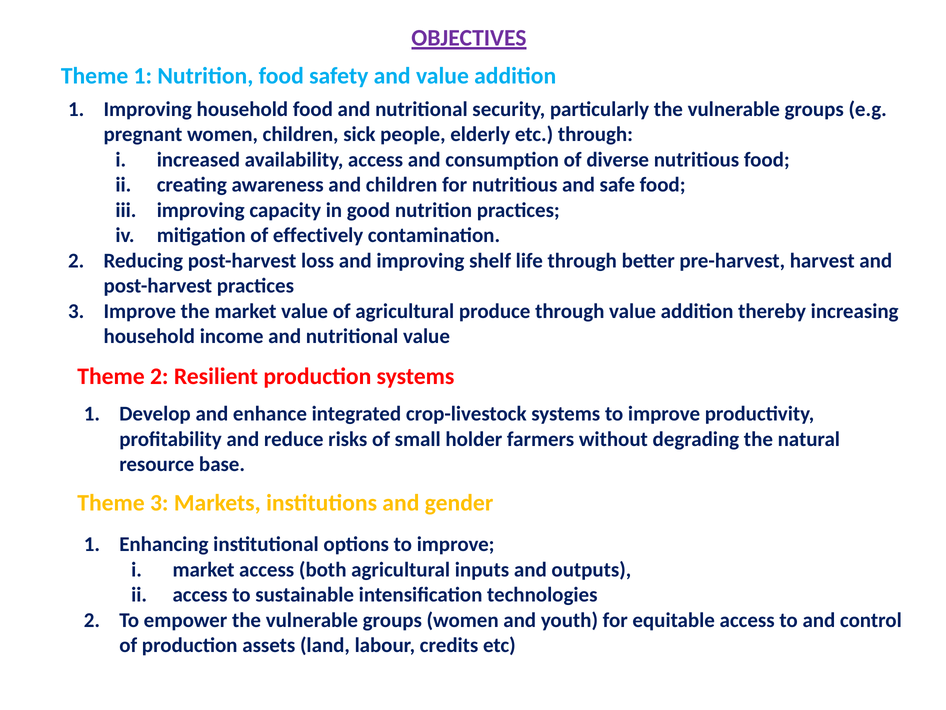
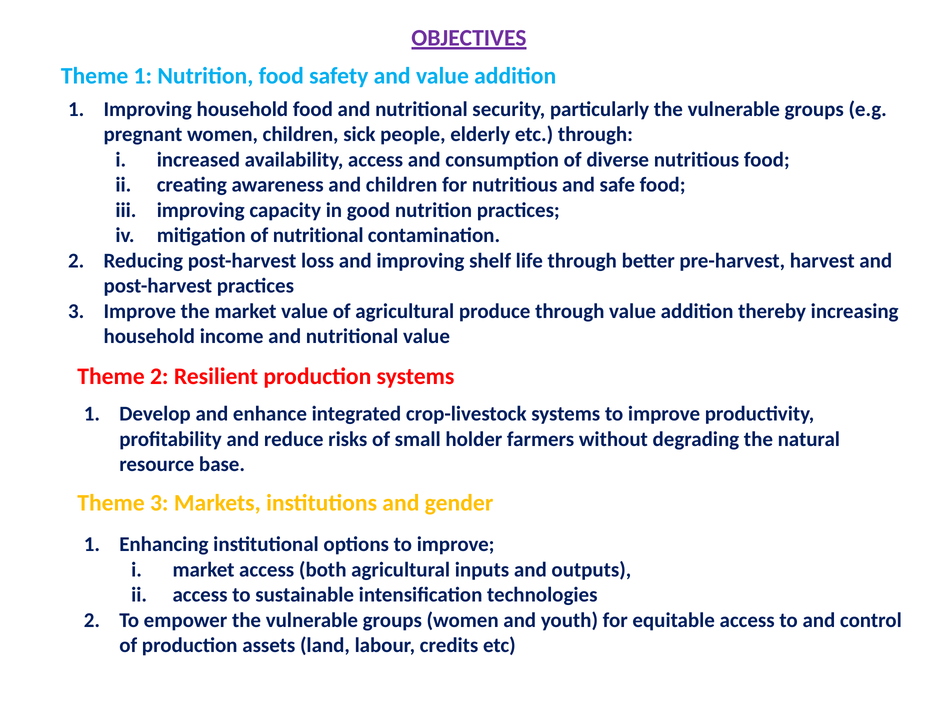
of effectively: effectively -> nutritional (318, 235)
